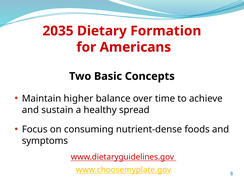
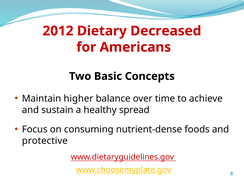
2035: 2035 -> 2012 (58, 31)
Formation: Formation -> Decreased (166, 31)
symptoms: symptoms -> protective (45, 141)
